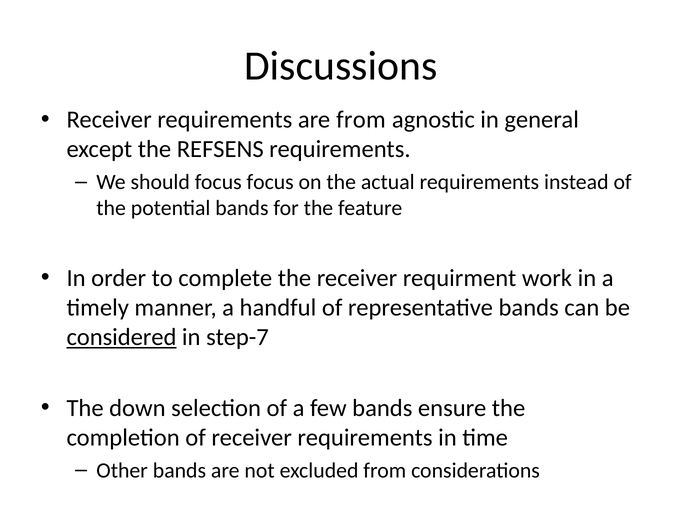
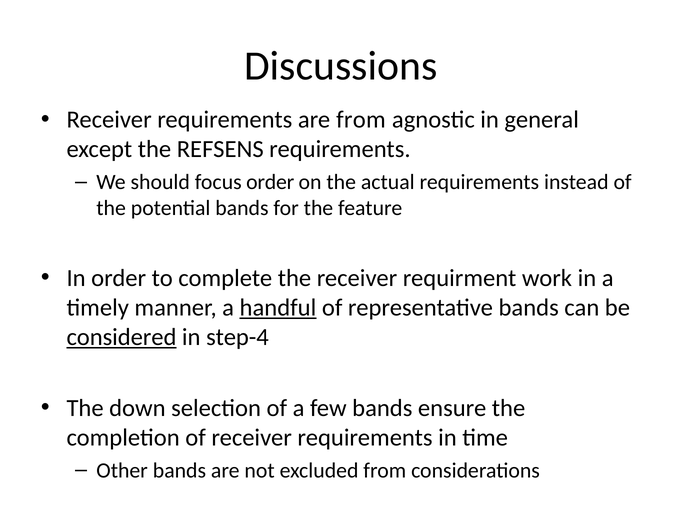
focus focus: focus -> order (270, 182)
handful underline: none -> present (278, 308)
step-7: step-7 -> step-4 (237, 337)
